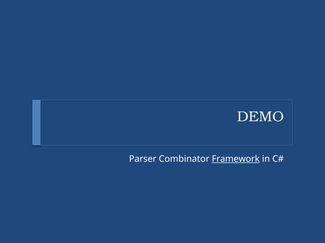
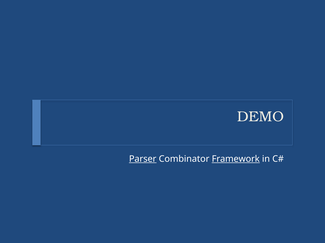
Parser underline: none -> present (143, 159)
